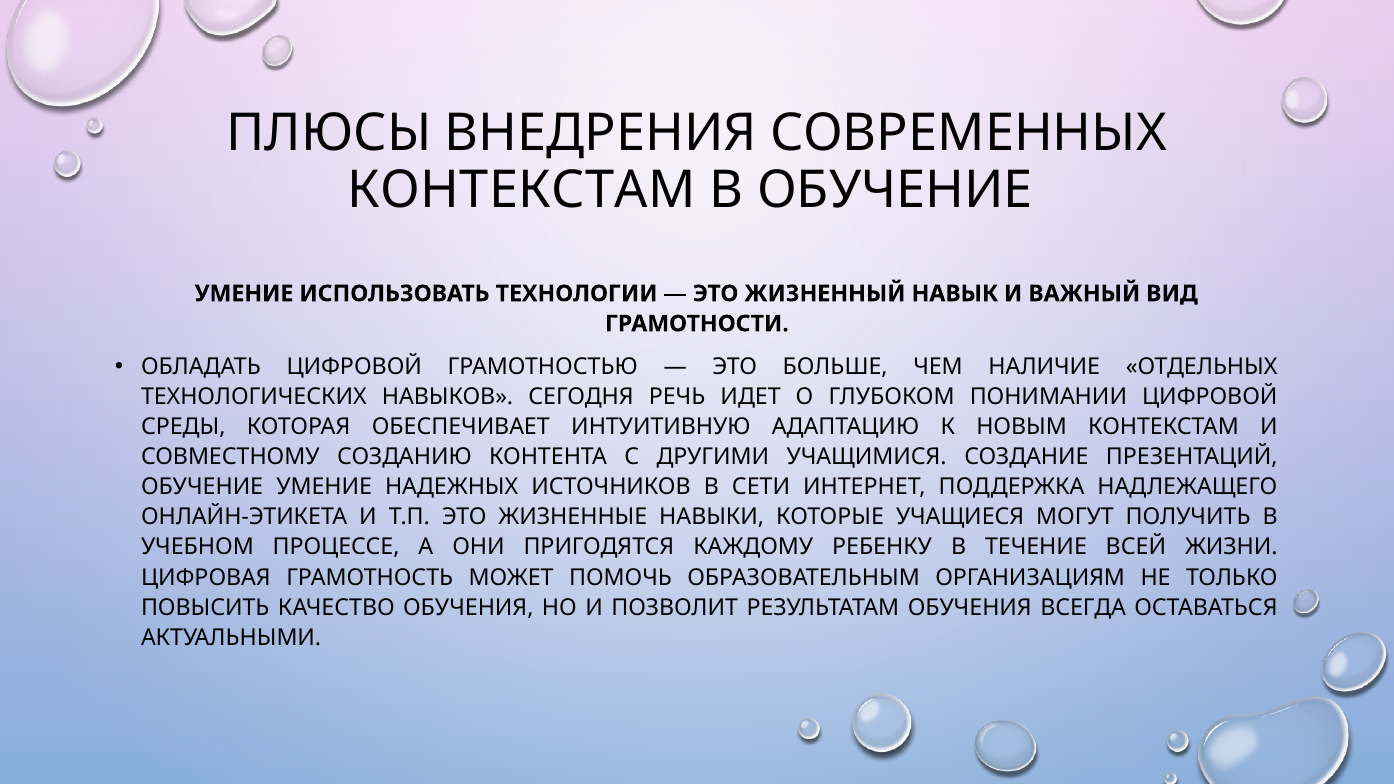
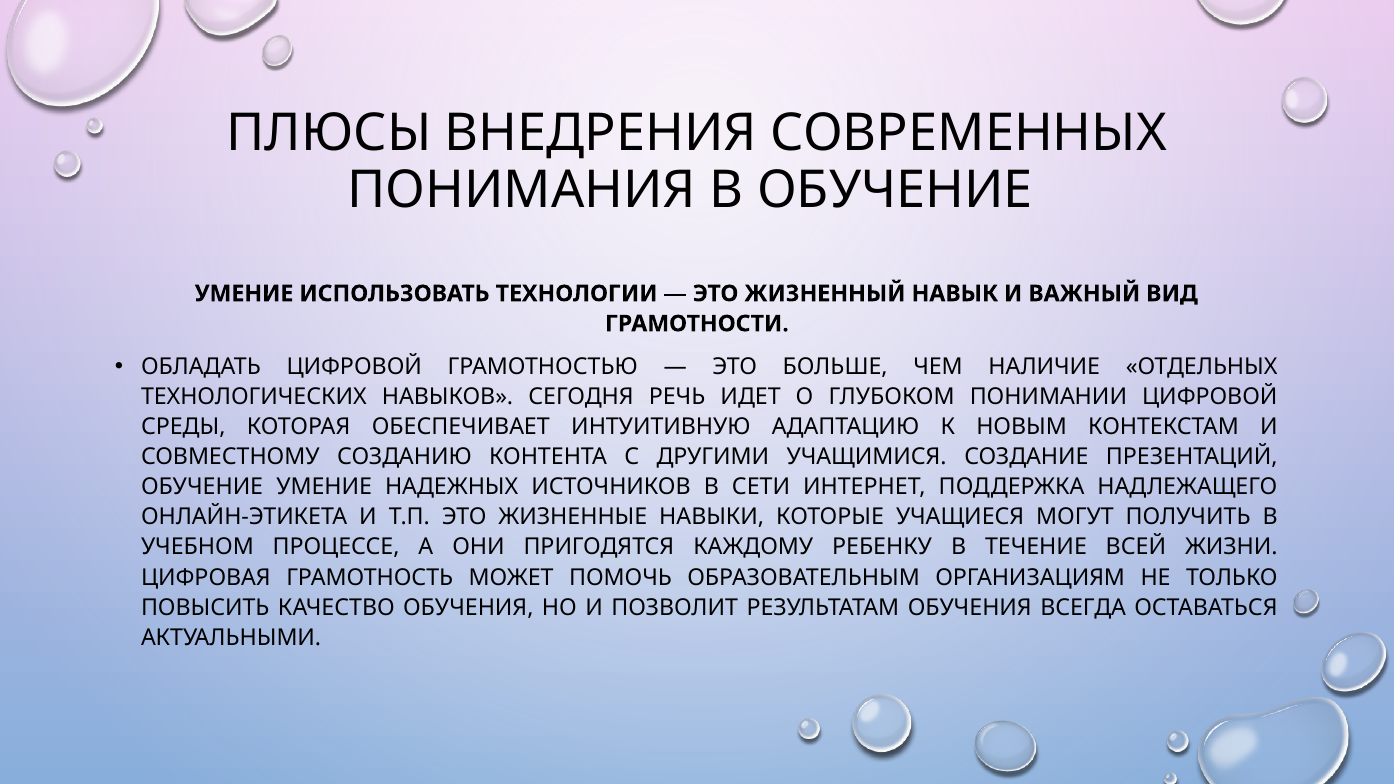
КОНТЕКСТАМ: КОНТЕКСТАМ -> ПОНИМАНИЯ (522, 190)
